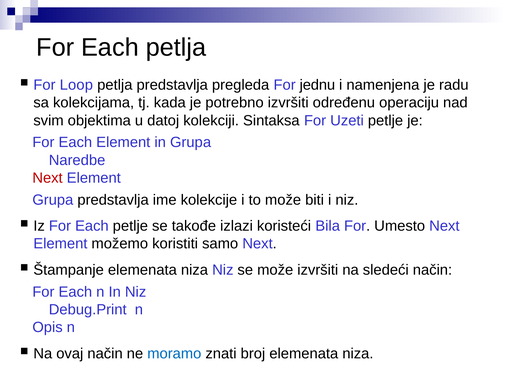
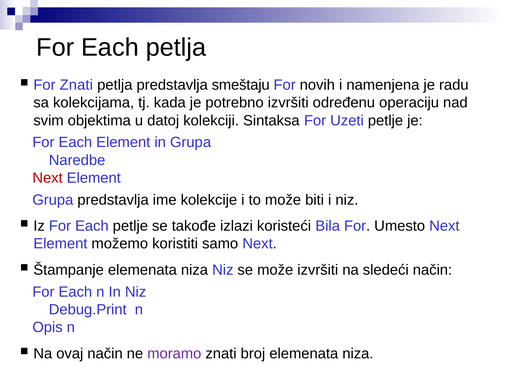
For Loop: Loop -> Znati (76, 85)
pregleda: pregleda -> smeštaju (241, 85)
jednu: jednu -> novih (317, 85)
moramo colour: blue -> purple (174, 353)
